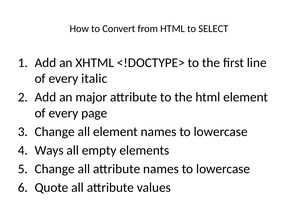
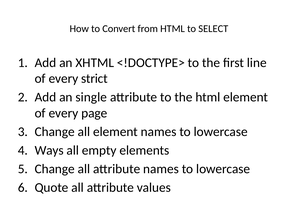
italic: italic -> strict (94, 78)
major: major -> single (91, 97)
